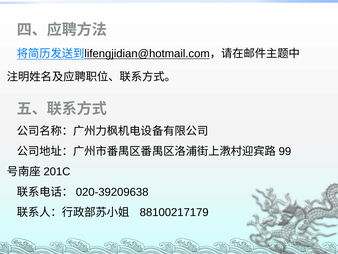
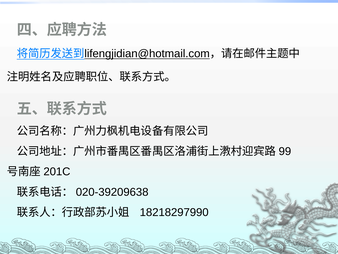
88100217179: 88100217179 -> 18218297990 (174, 212)
